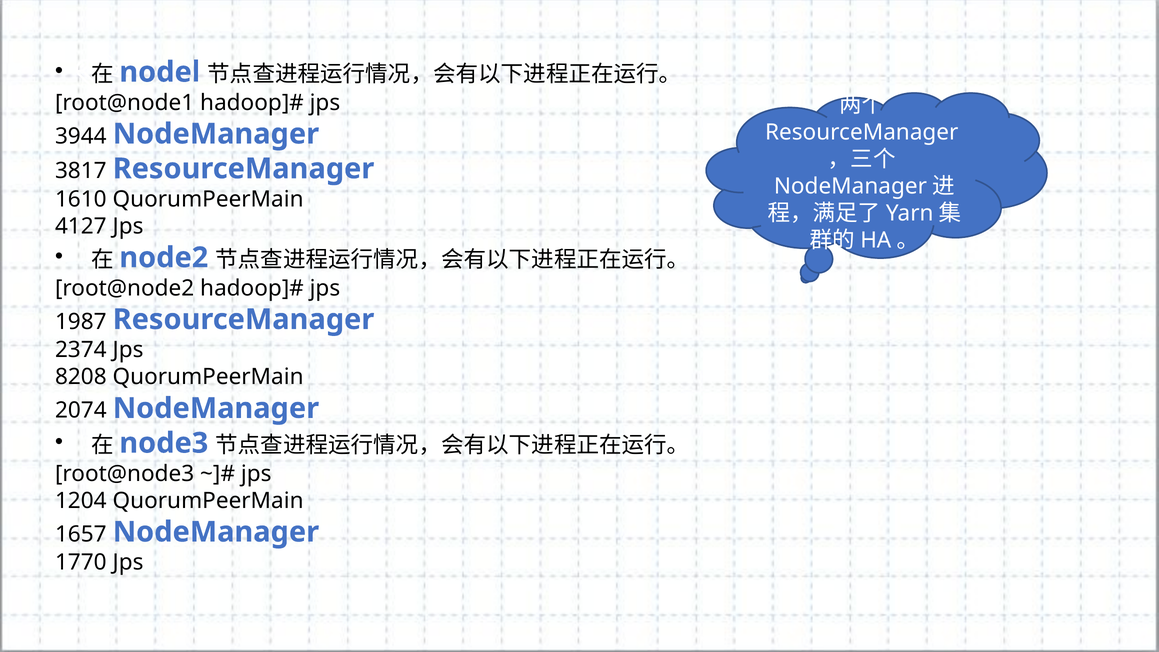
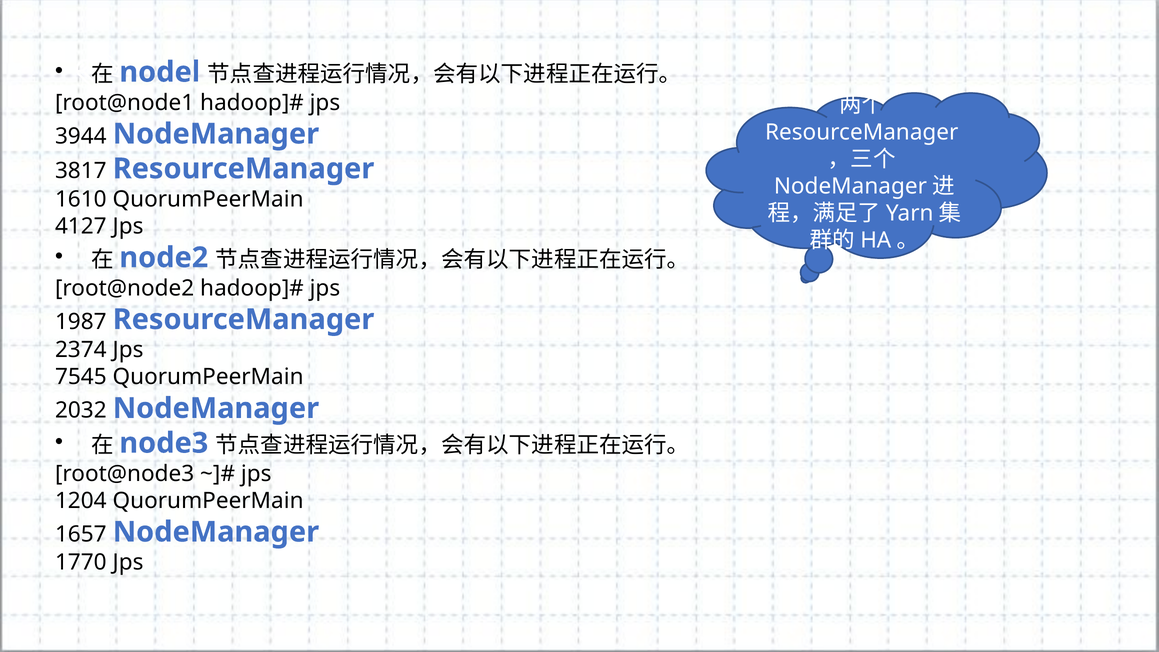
8208: 8208 -> 7545 (81, 377)
2074: 2074 -> 2032 (81, 410)
